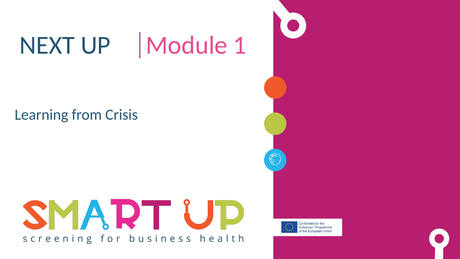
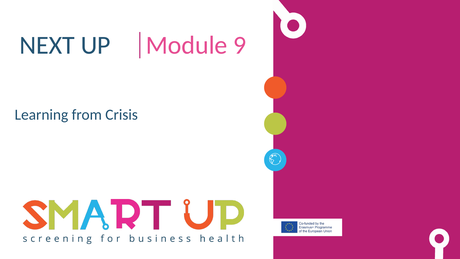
1: 1 -> 9 (240, 45)
